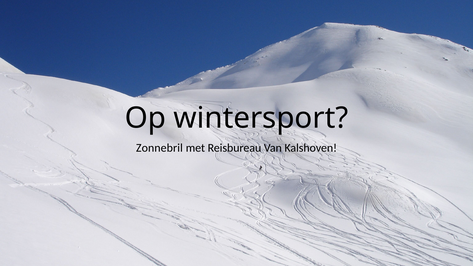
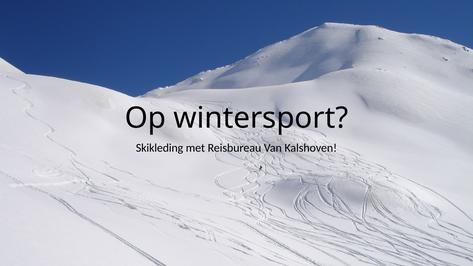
Zonnebril: Zonnebril -> Skikleding (160, 148)
